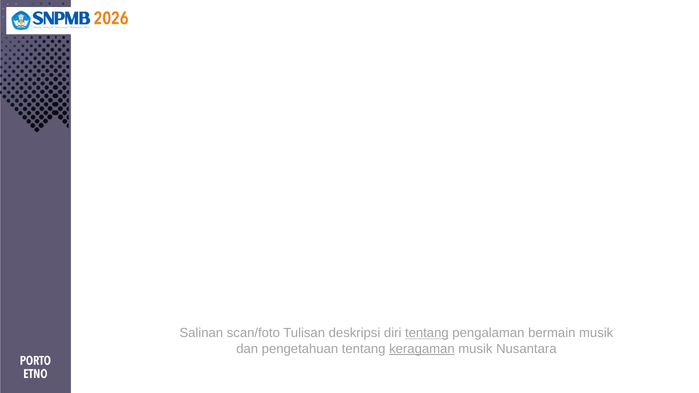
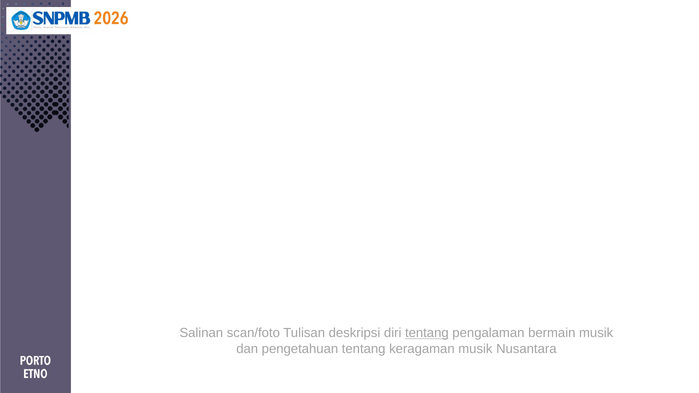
keragaman underline: present -> none (422, 349)
